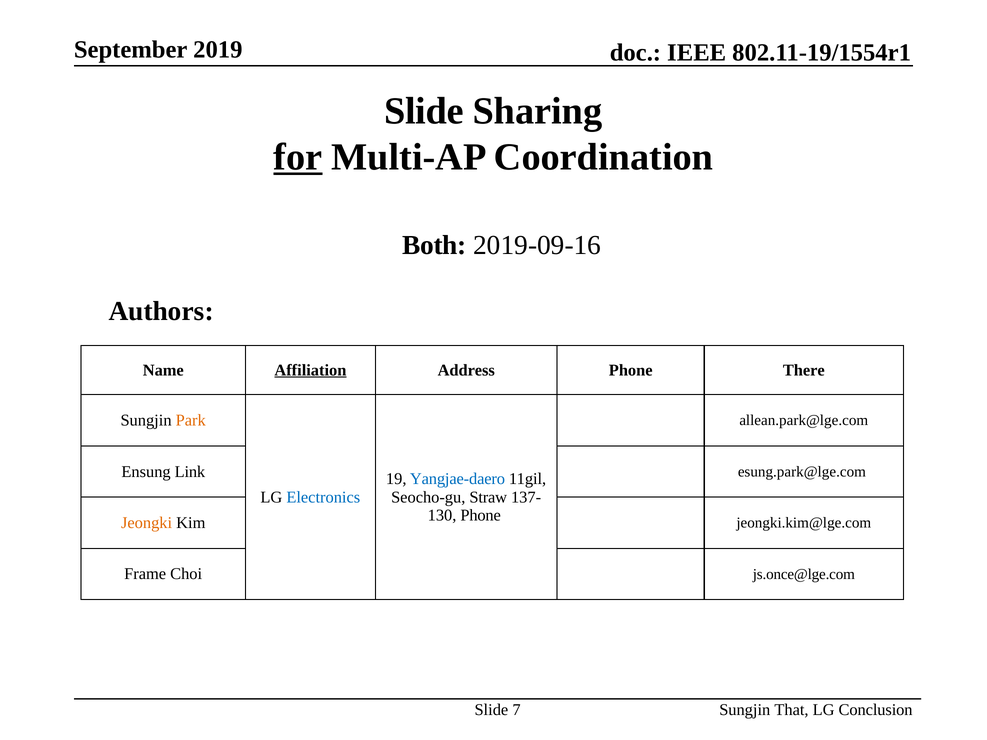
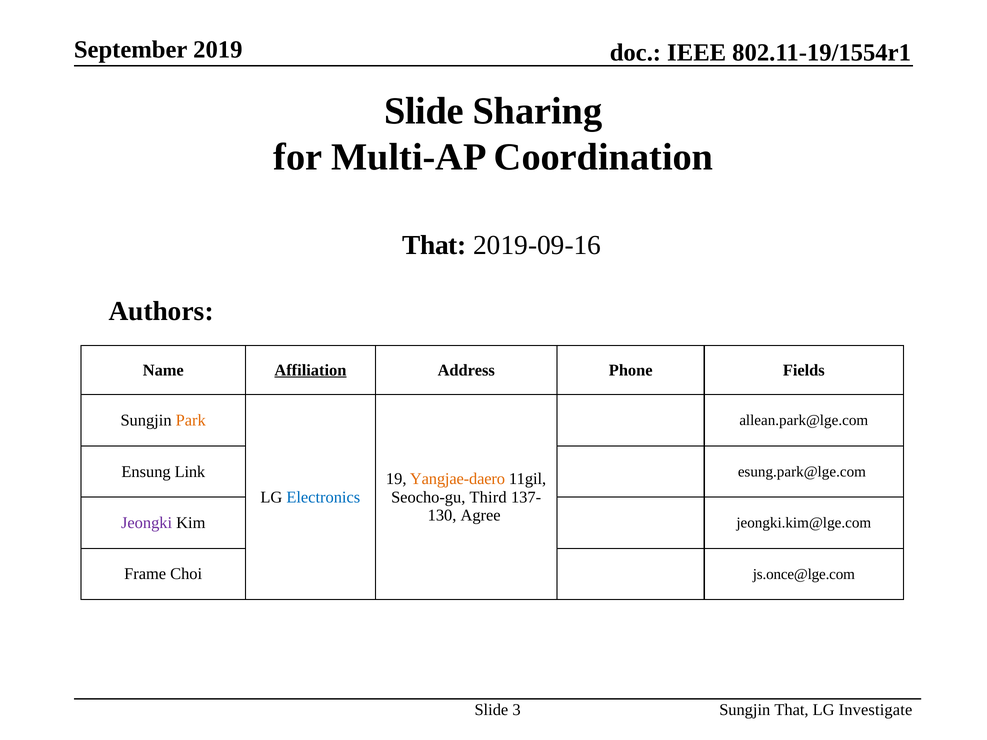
for underline: present -> none (298, 157)
Both: Both -> That (434, 245)
There: There -> Fields (804, 370)
Yangjae-daero colour: blue -> orange (457, 479)
Straw: Straw -> Third (488, 497)
Phone: Phone -> Agree (481, 516)
Jeongki colour: orange -> purple (147, 523)
Conclusion: Conclusion -> Investigate (875, 710)
7: 7 -> 3 (516, 710)
